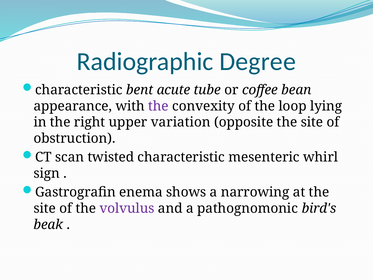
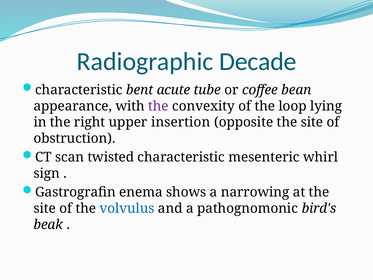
Degree: Degree -> Decade (258, 62)
variation: variation -> insertion (181, 122)
volvulus colour: purple -> blue (127, 208)
